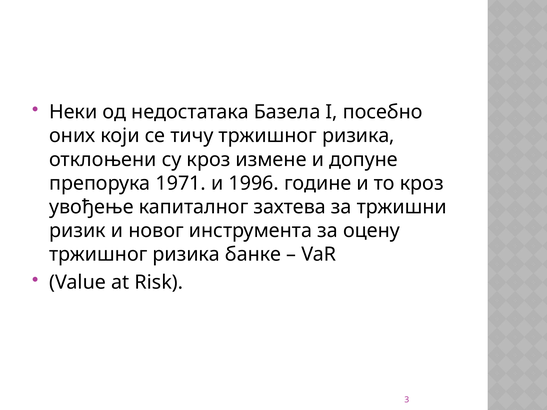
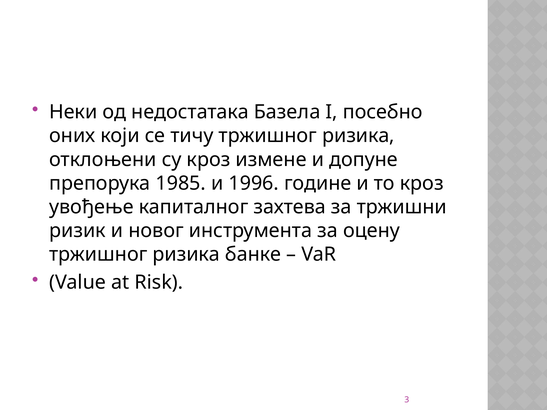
1971: 1971 -> 1985 (181, 183)
